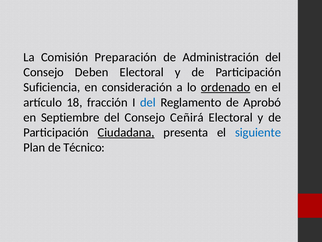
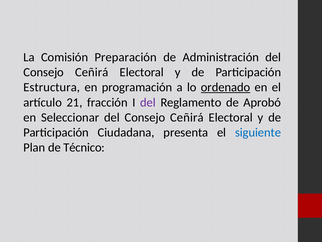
Deben: Deben -> Ceñirá (92, 72)
Suficiencia: Suficiencia -> Estructura (52, 87)
consideración: consideración -> programación (137, 87)
18: 18 -> 21 (75, 102)
del colour: blue -> purple (148, 102)
Septiembre: Septiembre -> Seleccionar (70, 117)
Ciudadana underline: present -> none (126, 132)
